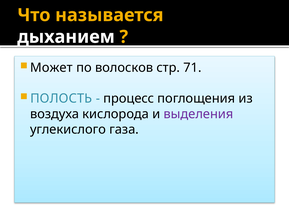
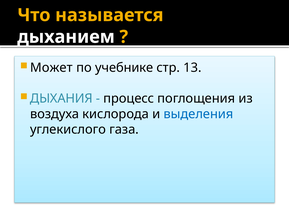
волосков: волосков -> учебнике (124, 68)
71: 71 -> 13 (192, 68)
ПОЛОСТЬ: ПОЛОСТЬ -> ДЫХАНИЯ (61, 98)
выделения colour: purple -> blue (198, 114)
